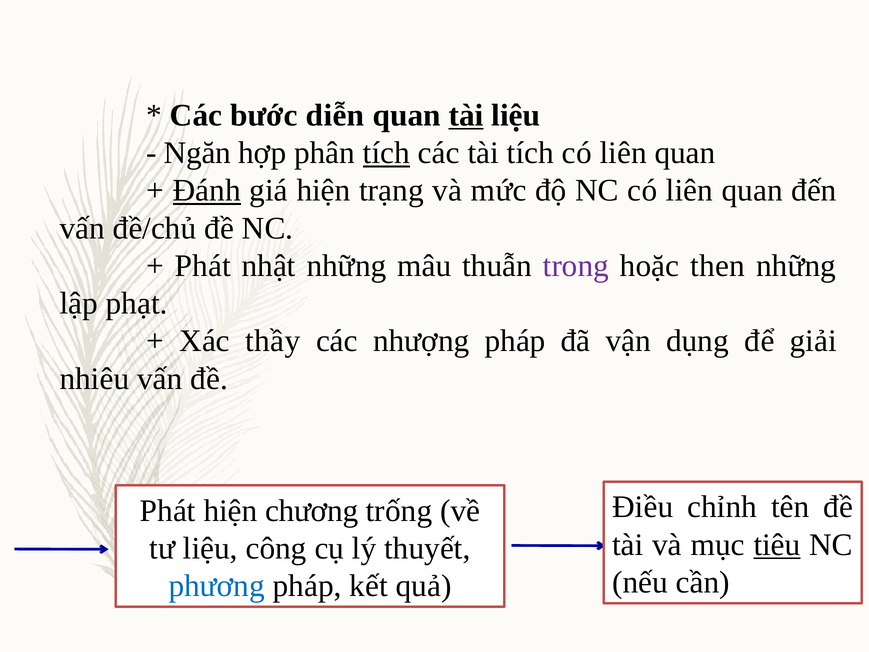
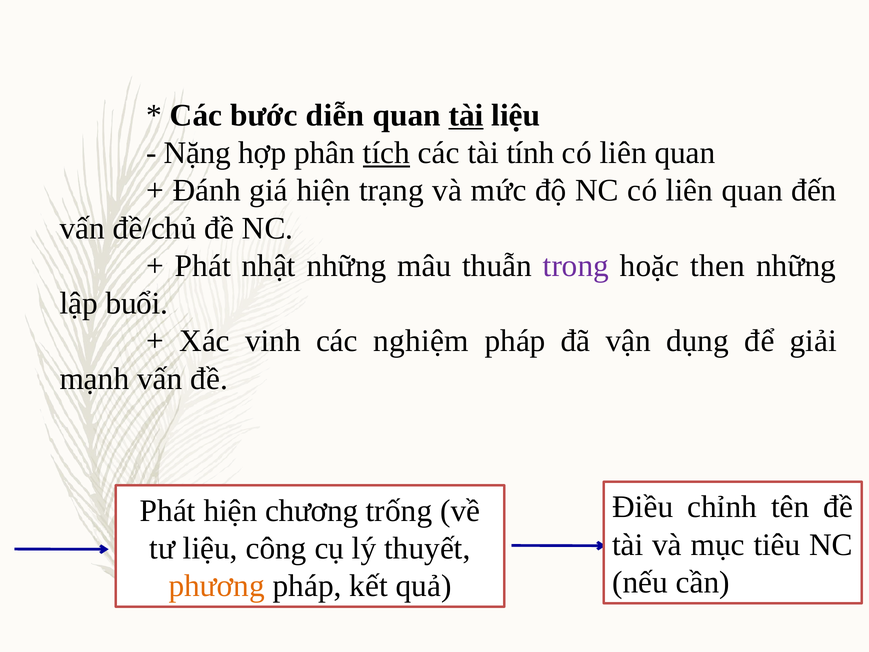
Ngăn: Ngăn -> Nặng (197, 153)
tài tích: tích -> tính (530, 153)
Đánh underline: present -> none (207, 190)
phạt: phạt -> buổi (137, 303)
thầy: thầy -> vinh (273, 341)
nhượng: nhượng -> nghiệm (421, 341)
nhiêu: nhiêu -> mạnh (94, 379)
tiêu underline: present -> none (777, 545)
phương colour: blue -> orange (217, 586)
